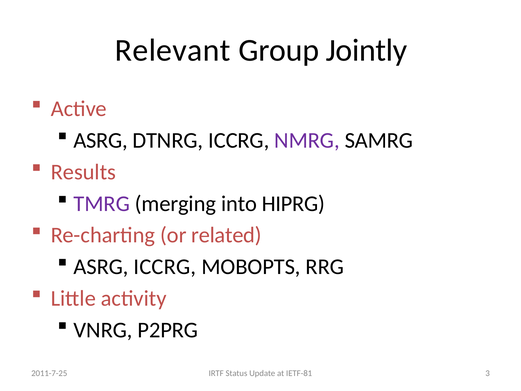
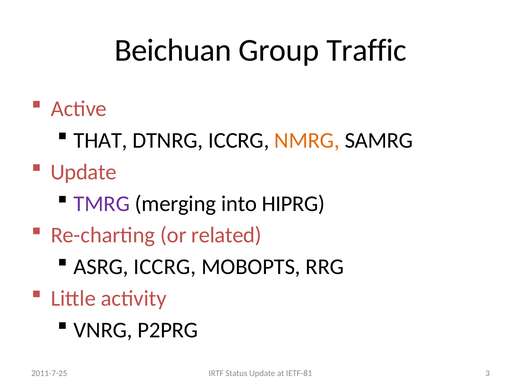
Relevant: Relevant -> Beichuan (173, 50)
Jointly: Jointly -> Traffic (366, 50)
ASRG: ASRG -> THAT (101, 140)
NMRG colour: purple -> orange (307, 140)
Results: Results -> Update (83, 172)
